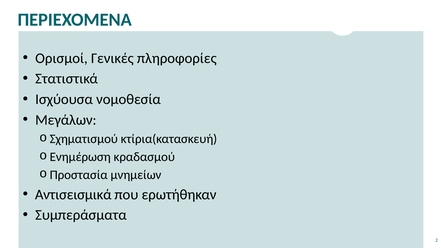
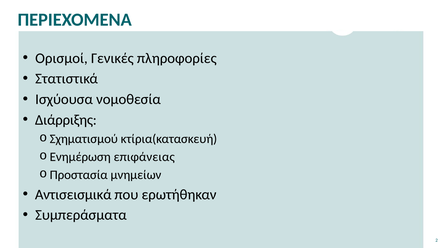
Μεγάλων: Μεγάλων -> Διάρριξης (66, 120)
κραδασμού: κραδασμού -> επιφάνειας (144, 157)
